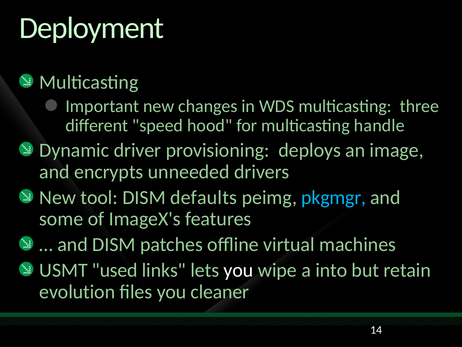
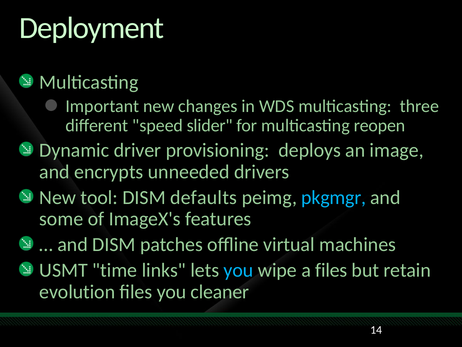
hood: hood -> slider (210, 126)
handle: handle -> reopen (380, 126)
used: used -> time (115, 270)
you colour: white -> light blue (238, 270)
a into: into -> files (331, 270)
